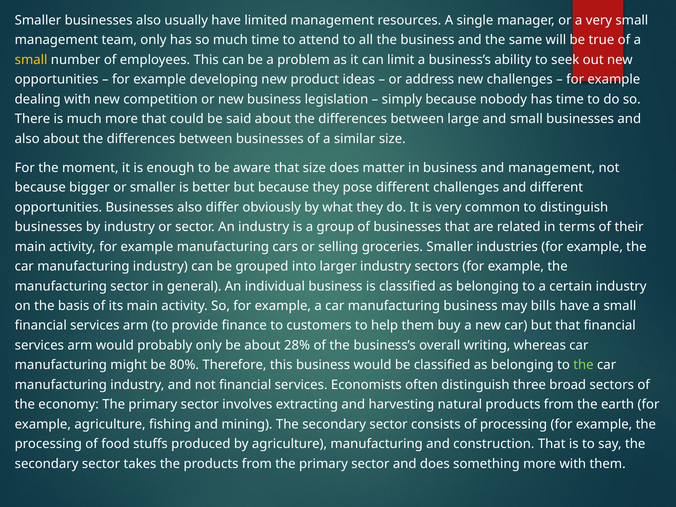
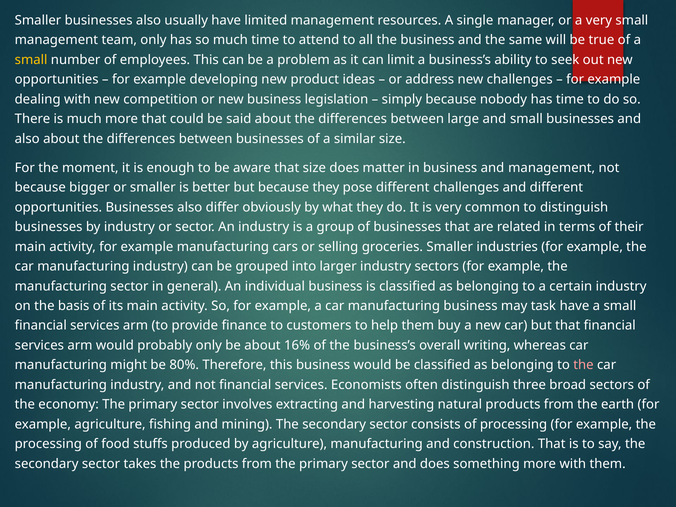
bills: bills -> task (543, 306)
28%: 28% -> 16% (297, 345)
the colour: light green -> pink (583, 365)
